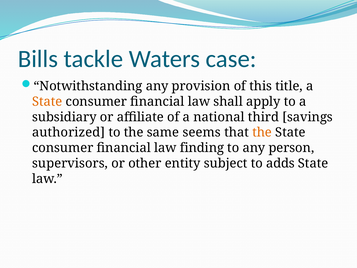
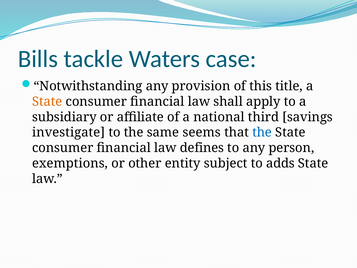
authorized: authorized -> investigate (69, 132)
the colour: orange -> blue (262, 132)
finding: finding -> defines (202, 148)
supervisors: supervisors -> exemptions (70, 163)
